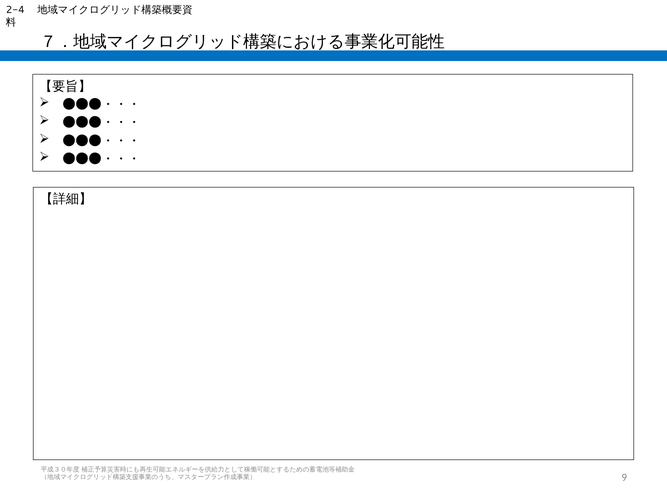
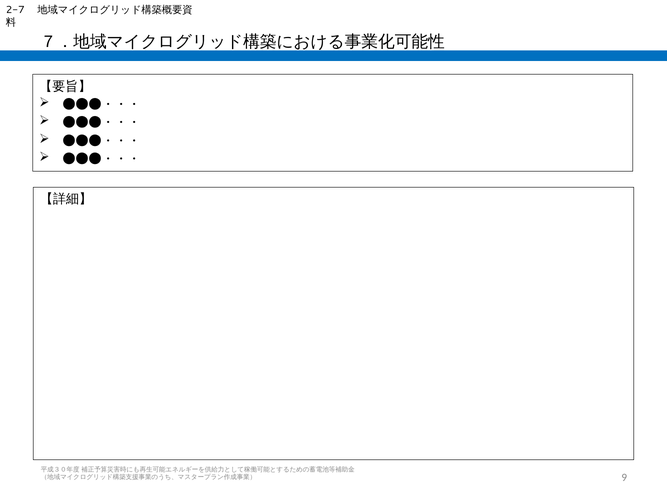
2-4: 2-4 -> 2-7 (15, 10)
